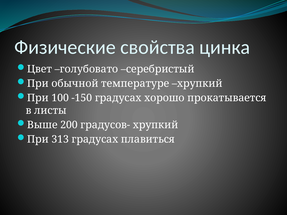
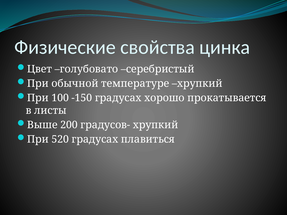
313: 313 -> 520 (60, 140)
